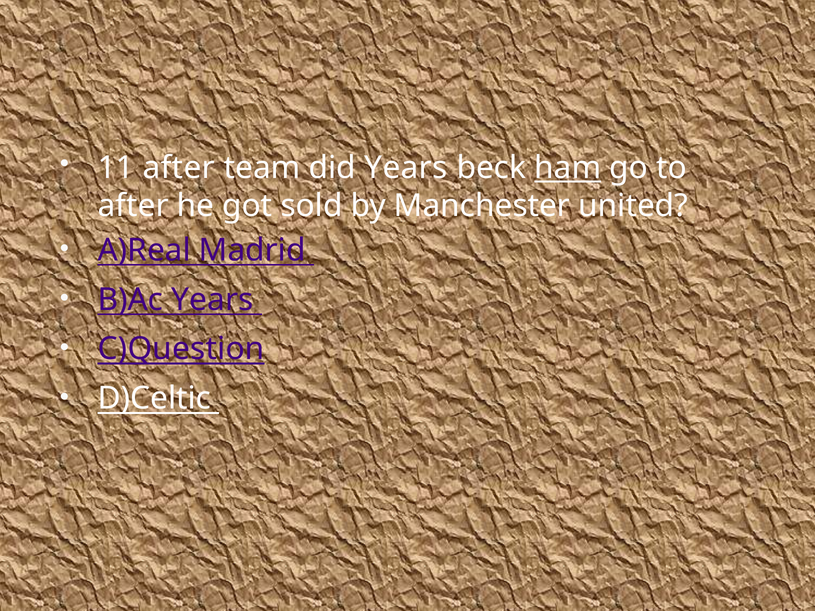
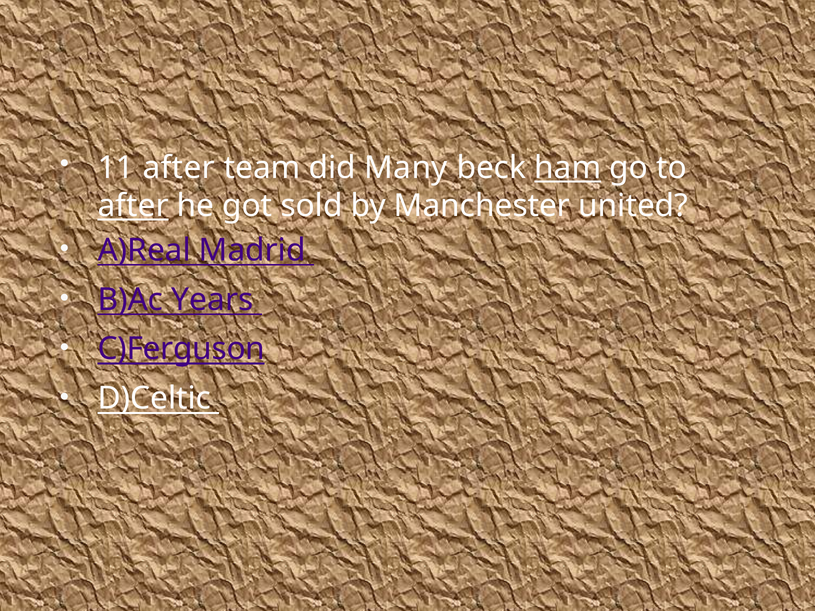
did Years: Years -> Many (406, 168)
after underline: none -> present (133, 206)
C)Question: C)Question -> C)Ferguson (181, 349)
